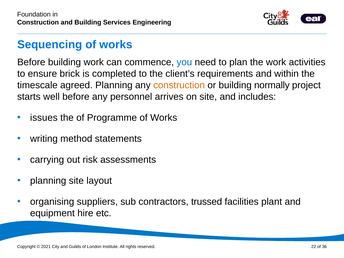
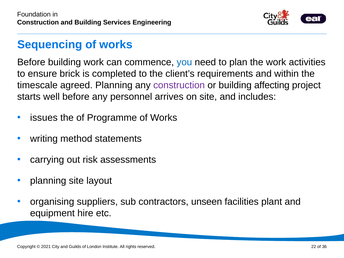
construction colour: orange -> purple (179, 85)
normally: normally -> affecting (272, 85)
trussed: trussed -> unseen (207, 202)
